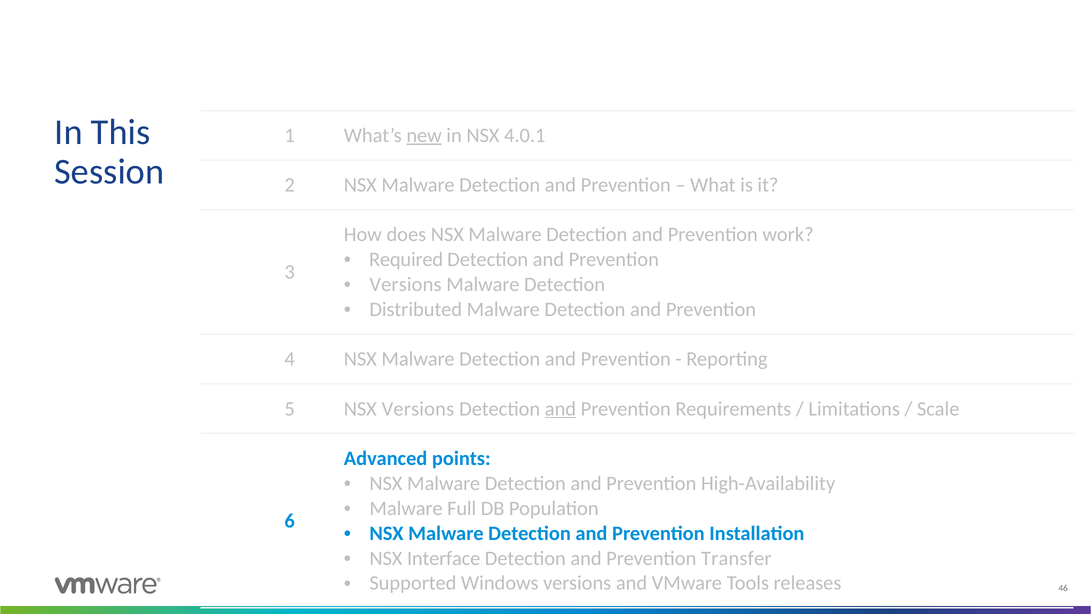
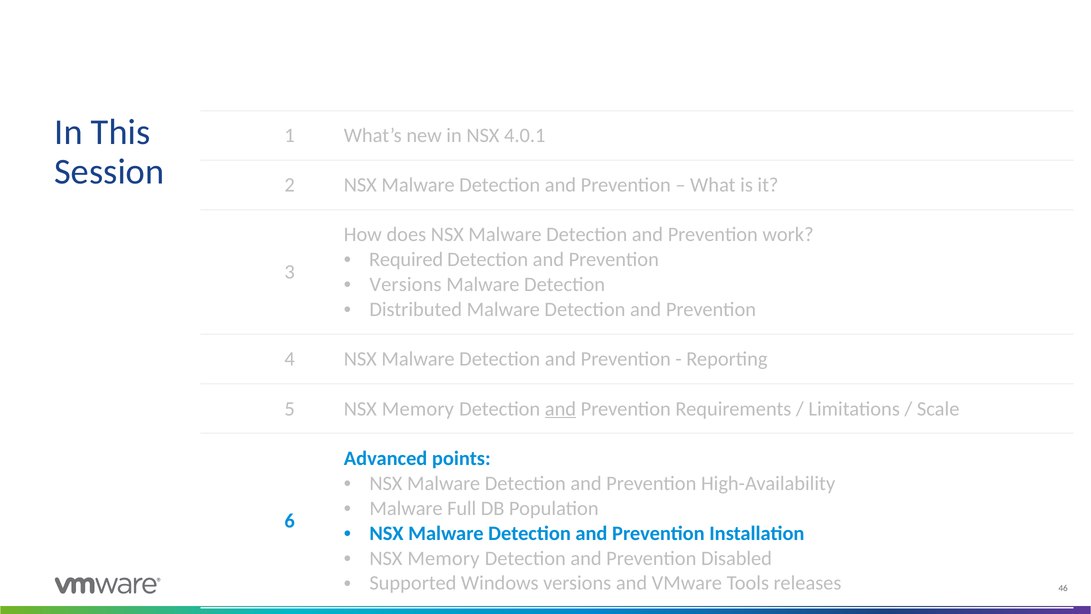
new underline: present -> none (424, 135)
5 NSX Versions: Versions -> Memory (418, 409)
Interface: Interface -> Memory (443, 558)
Transfer: Transfer -> Disabled (736, 558)
